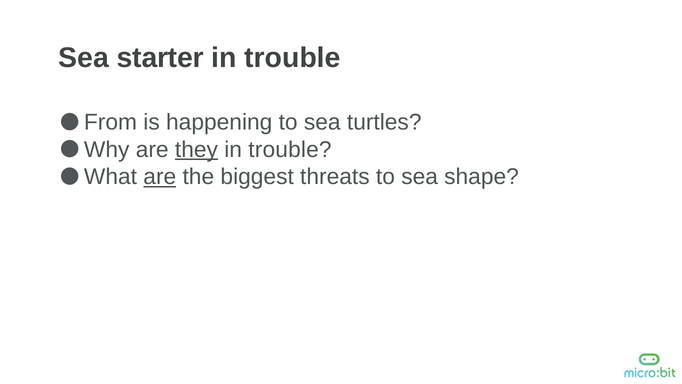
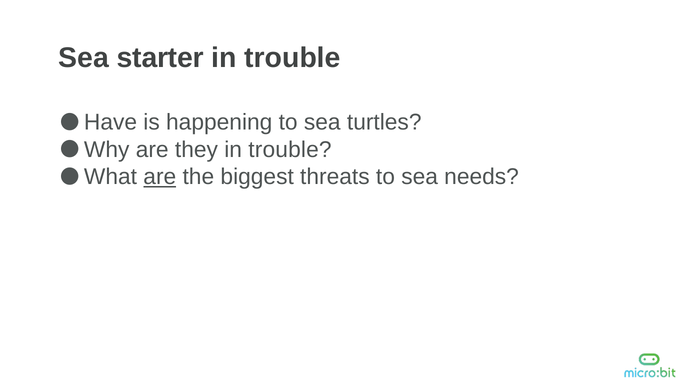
From: From -> Have (111, 122)
they underline: present -> none (196, 149)
shape: shape -> needs (482, 177)
